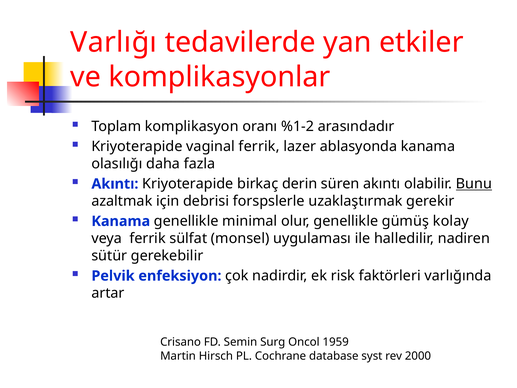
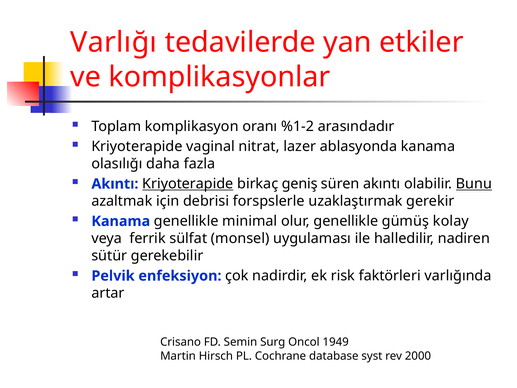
vaginal ferrik: ferrik -> nitrat (259, 146)
Kriyoterapide underline: none -> present (188, 184)
derin: derin -> geniş (300, 184)
1959: 1959 -> 1949 (336, 342)
